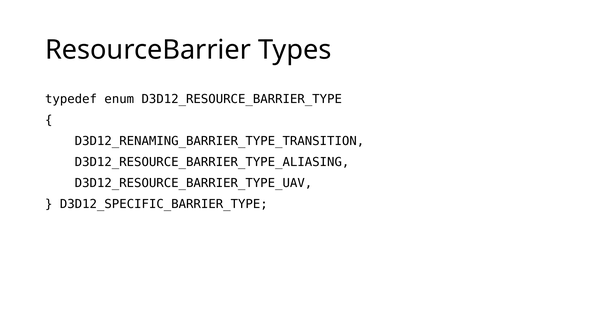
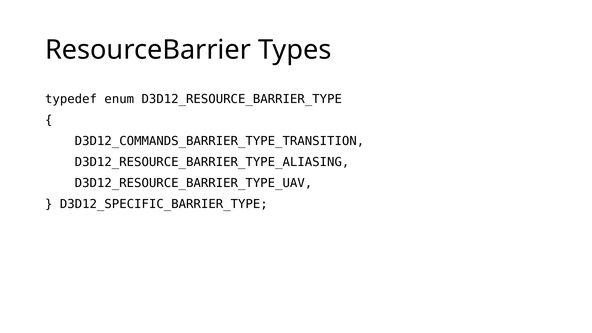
D3D12_RENAMING_BARRIER_TYPE_TRANSITION: D3D12_RENAMING_BARRIER_TYPE_TRANSITION -> D3D12_COMMANDS_BARRIER_TYPE_TRANSITION (219, 141)
